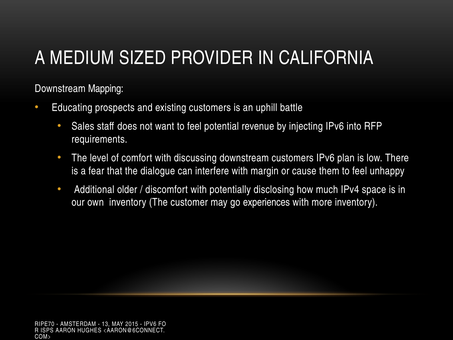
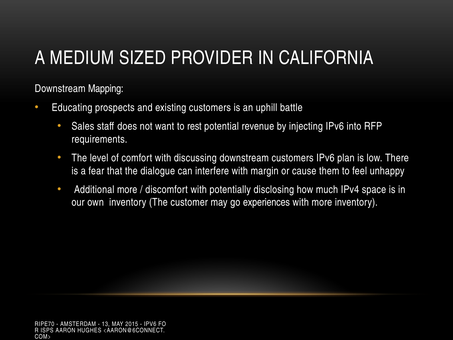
want to feel: feel -> rest (194, 126)
Additional older: older -> more (127, 189)
